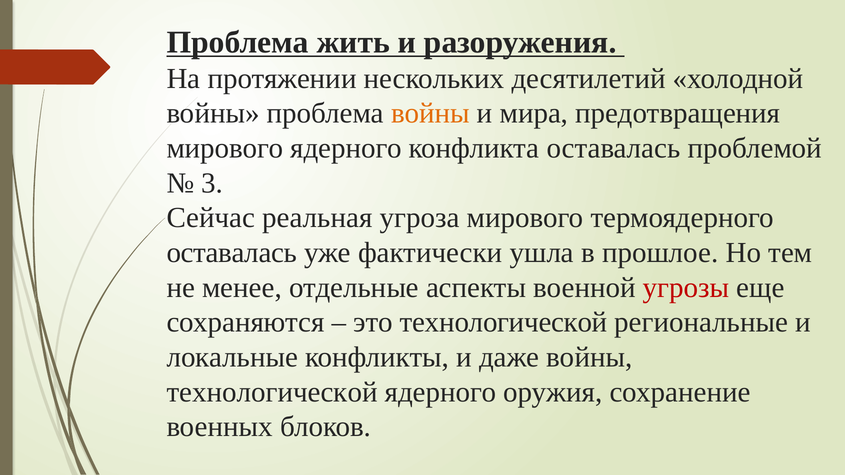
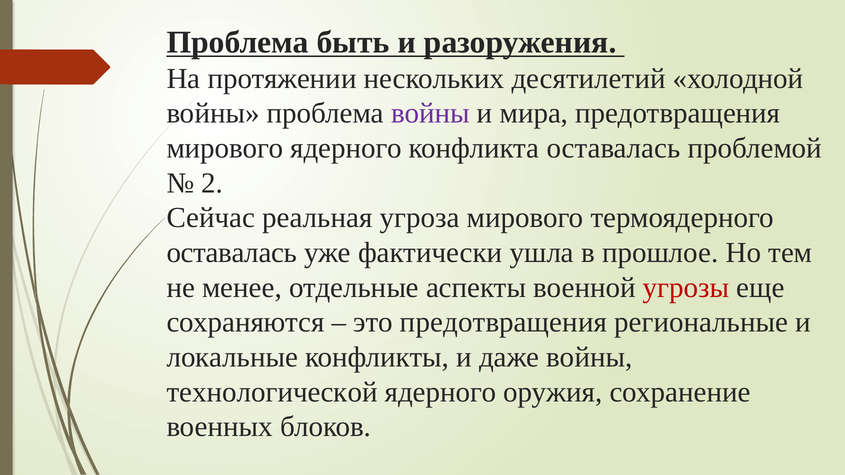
жить: жить -> быть (353, 42)
войны colour: orange -> purple (430, 113)
3: 3 -> 2 (212, 183)
это технологической: технологической -> предотвращения (503, 323)
